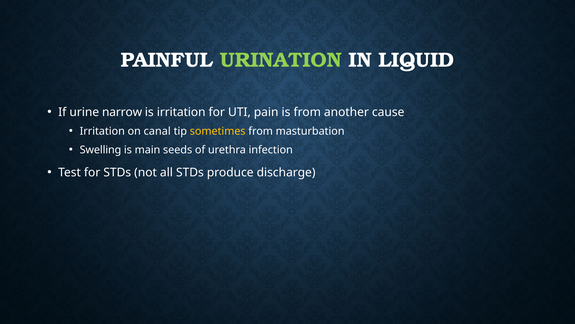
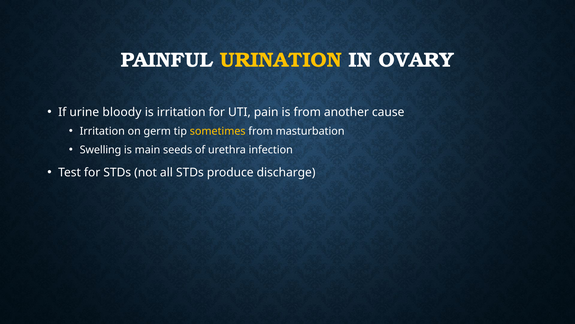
URINATION colour: light green -> yellow (281, 60)
LIQUID: LIQUID -> OVARY (416, 60)
narrow: narrow -> bloody (122, 112)
canal: canal -> germ (157, 131)
